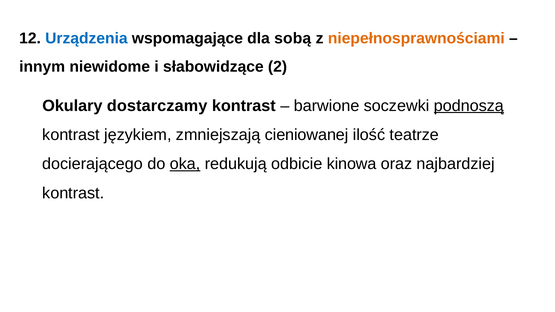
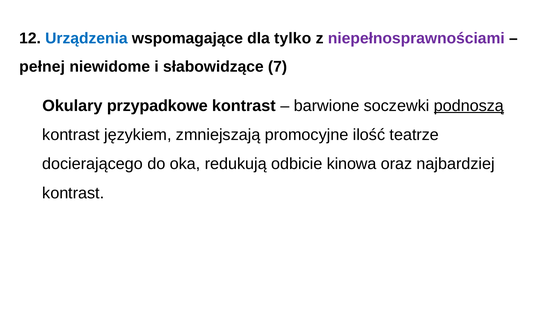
sobą: sobą -> tylko (293, 39)
niepełnosprawnościami colour: orange -> purple (416, 39)
innym: innym -> pełnej (42, 67)
2: 2 -> 7 (278, 67)
dostarczamy: dostarczamy -> przypadkowe (157, 106)
cieniowanej: cieniowanej -> promocyjne (307, 135)
oka underline: present -> none (185, 164)
